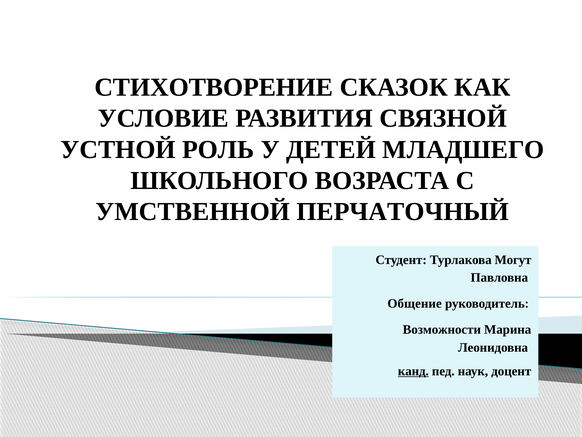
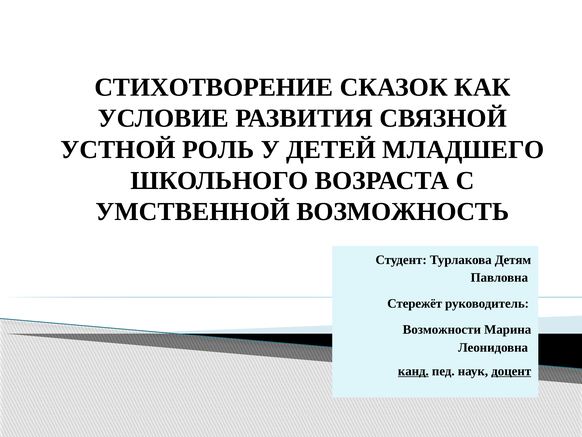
ПЕРЧАТОЧНЫЙ: ПЕРЧАТОЧНЫЙ -> ВОЗМОЖНОСТЬ (403, 211)
Могут: Могут -> Детям (513, 260)
Общение: Общение -> Стережёт (415, 303)
доцент underline: none -> present (511, 371)
